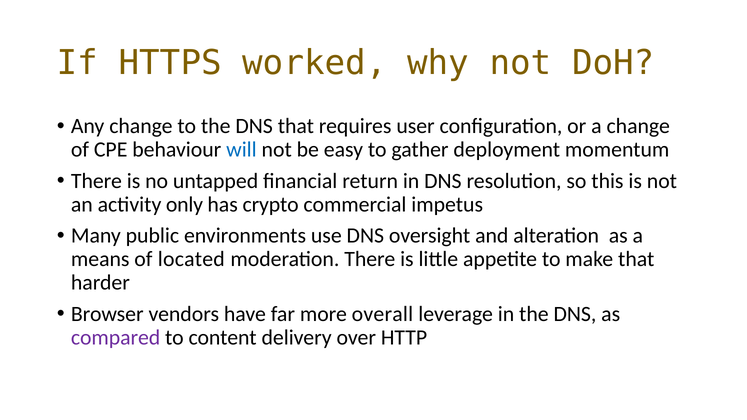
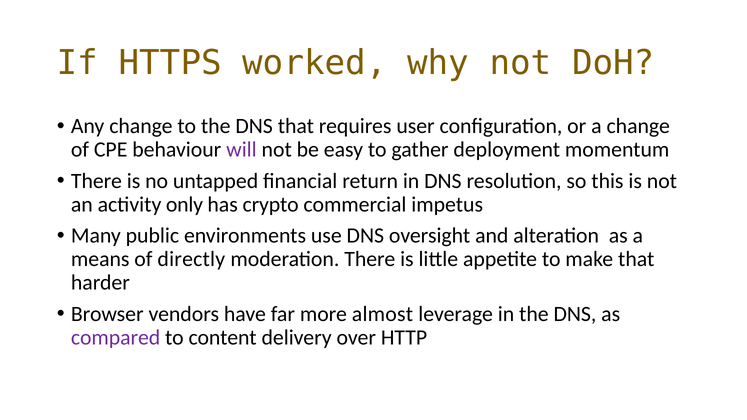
will colour: blue -> purple (241, 150)
located: located -> directly (191, 259)
overall: overall -> almost (382, 314)
